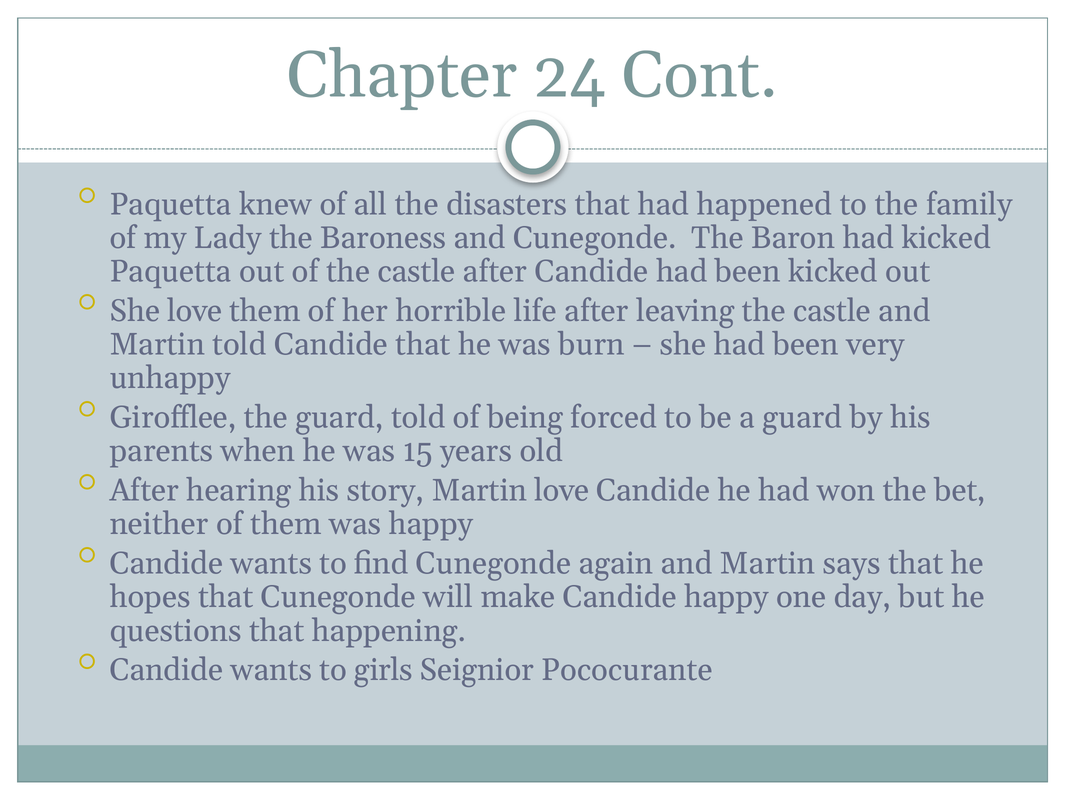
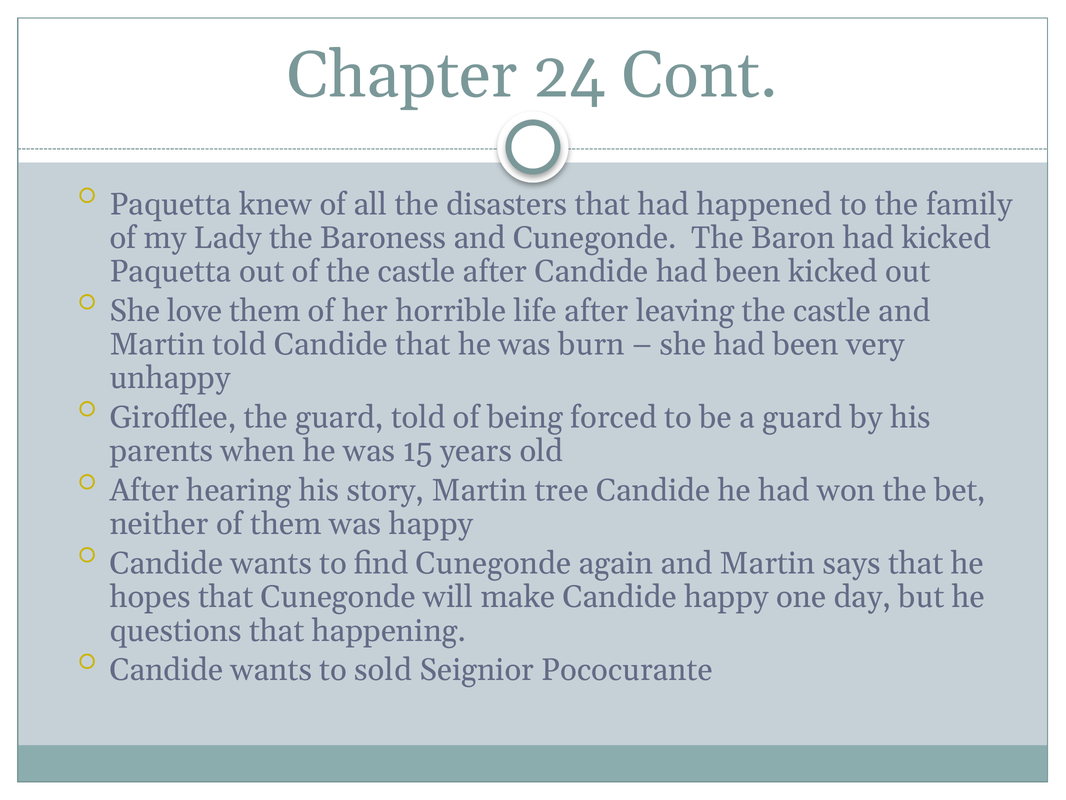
Martin love: love -> tree (562, 490)
girls: girls -> sold (383, 670)
